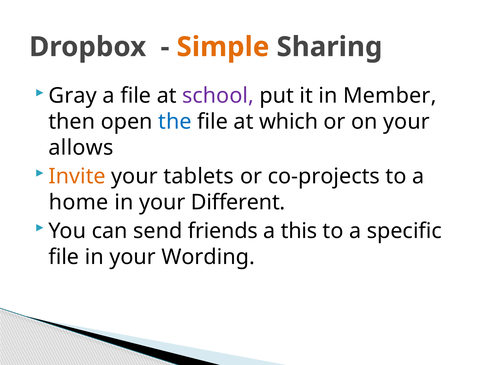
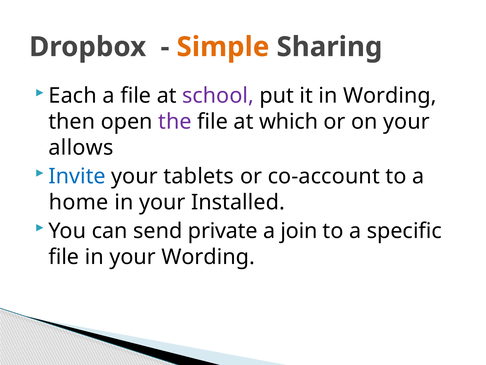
Gray: Gray -> Each (73, 96)
in Member: Member -> Wording (390, 96)
the colour: blue -> purple (175, 122)
Invite colour: orange -> blue (77, 176)
co-projects: co-projects -> co-account (324, 176)
Different: Different -> Installed (238, 202)
friends: friends -> private (223, 231)
this: this -> join (299, 231)
